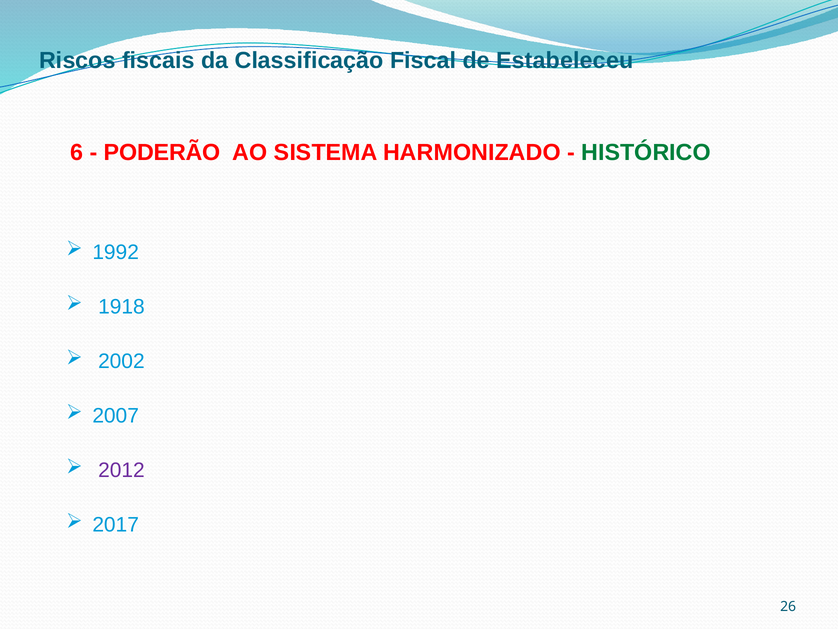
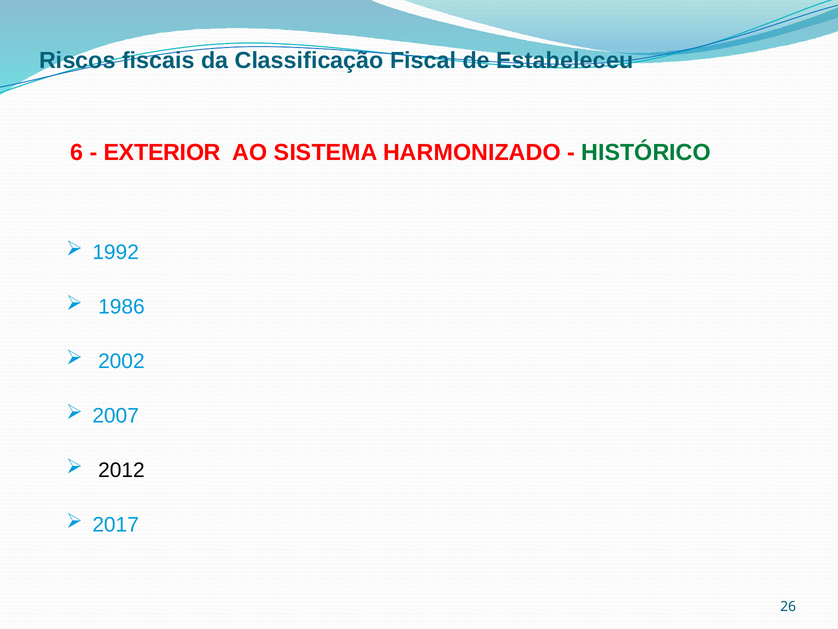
PODERÃO: PODERÃO -> EXTERIOR (162, 152)
1918: 1918 -> 1986 (121, 306)
2012 colour: purple -> black (121, 470)
